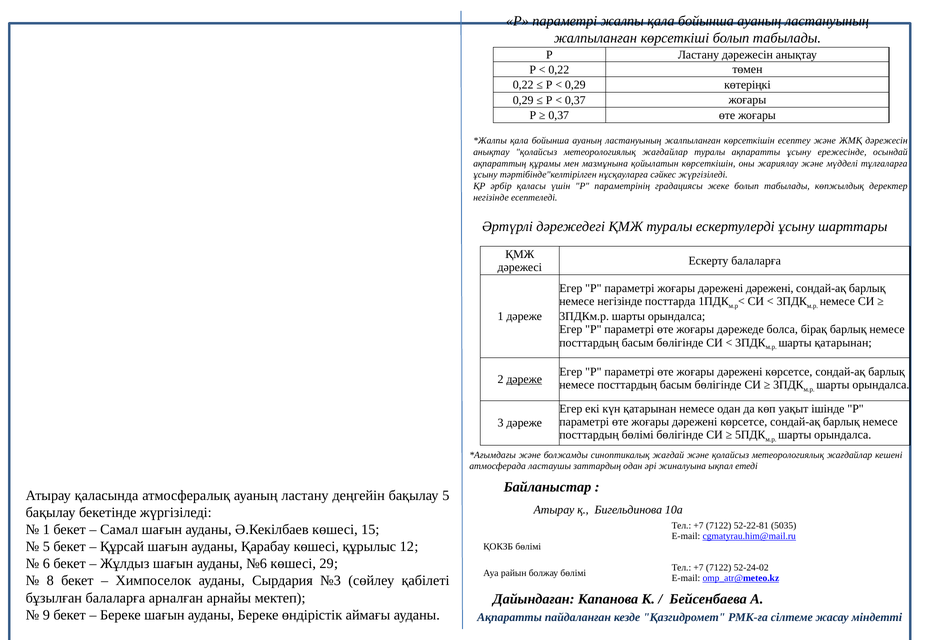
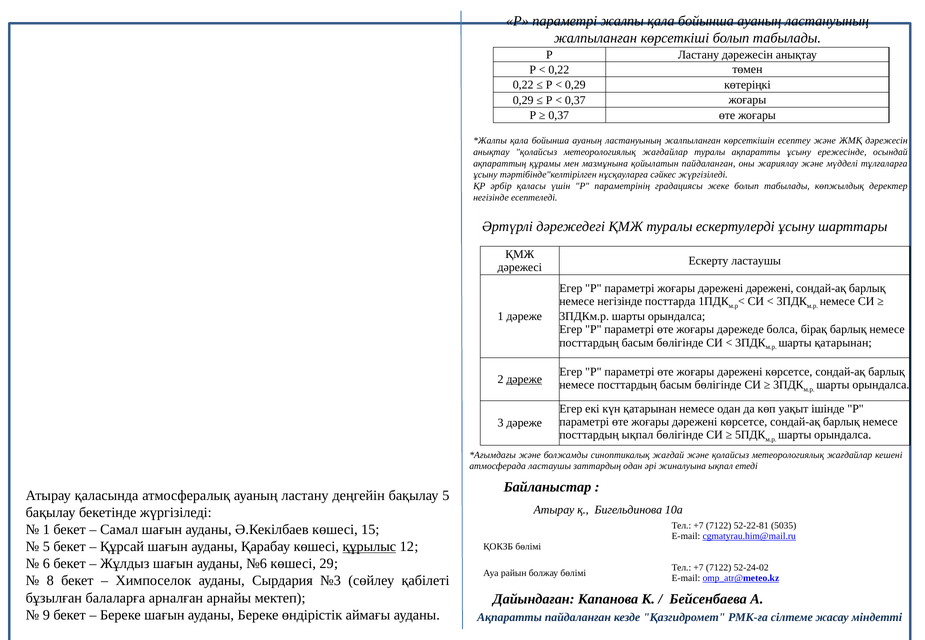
қойылатын көрсеткішін: көрсеткішін -> пайдаланған (709, 164)
Ескерту балаларға: балаларға -> ластаушы (756, 261)
посттардың бөлімі: бөлімі -> ықпал (638, 435)
құрылыс underline: none -> present (369, 547)
